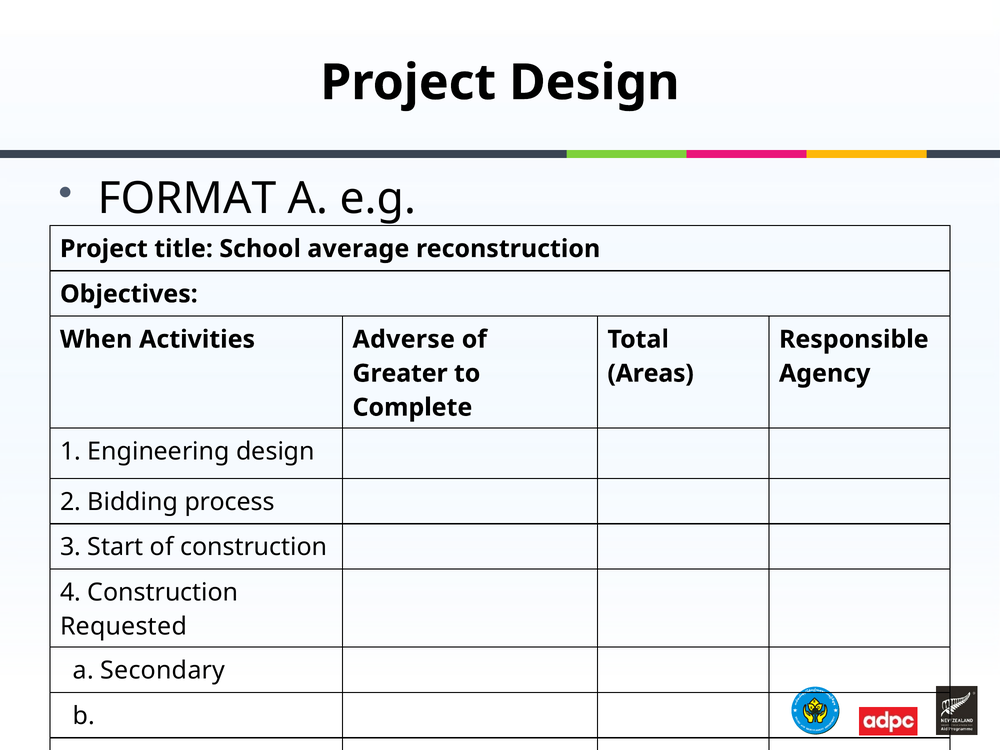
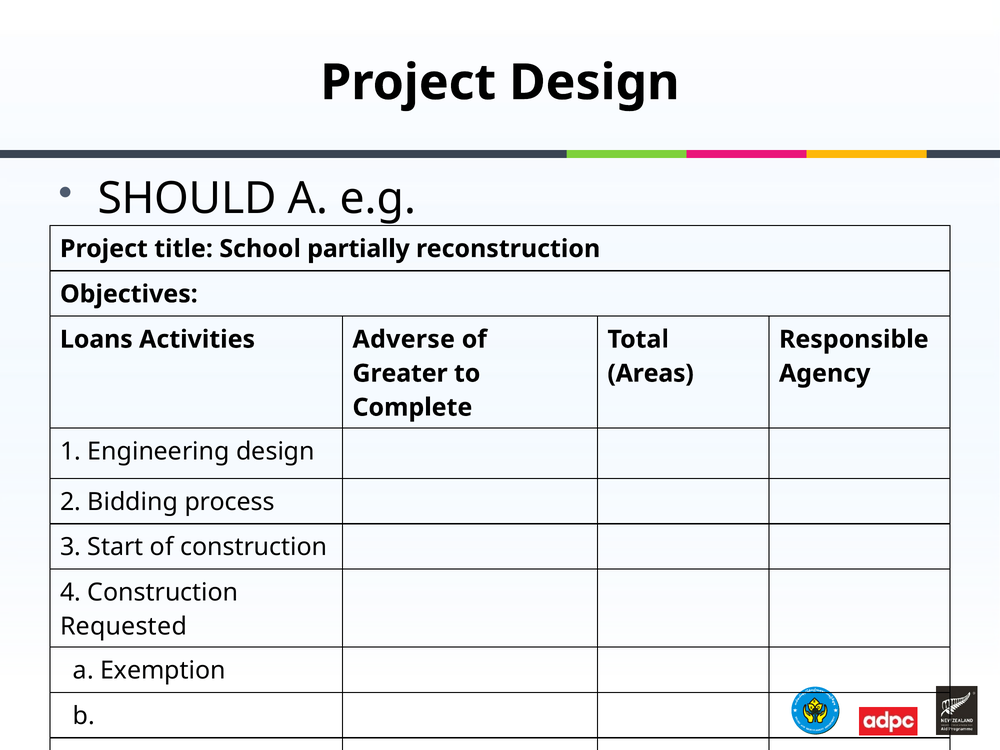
FORMAT: FORMAT -> SHOULD (187, 199)
average: average -> partially (358, 249)
When: When -> Loans (96, 339)
Secondary: Secondary -> Exemption (163, 670)
